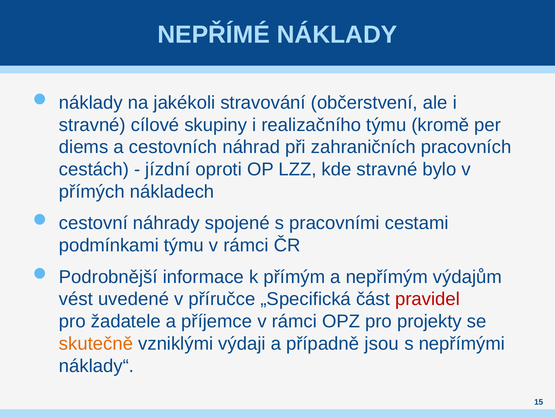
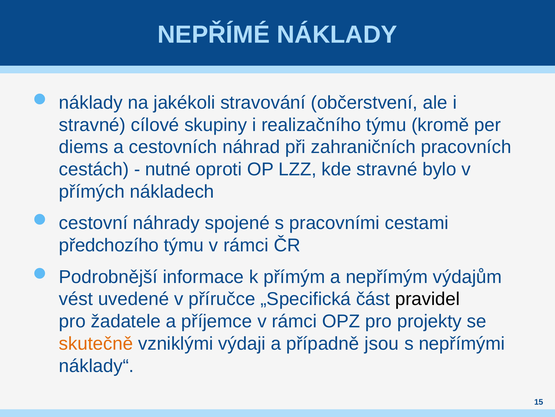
jízdní: jízdní -> nutné (168, 169)
podmínkami: podmínkami -> předchozího (109, 245)
pravidel colour: red -> black (428, 299)
